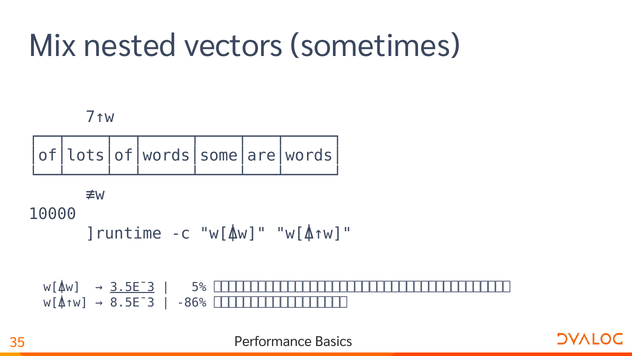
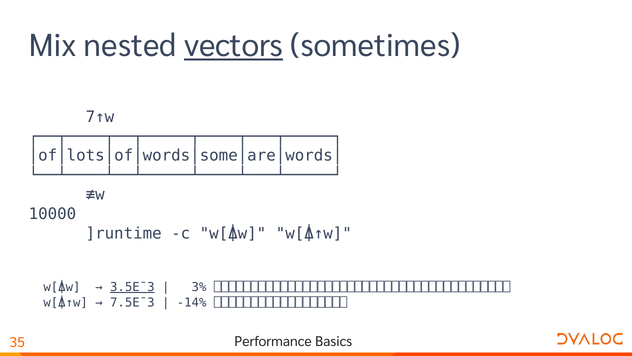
vectors underline: none -> present (234, 46)
5%: 5% -> 3% (199, 287)
8.5E¯3: 8.5E¯3 -> 7.5E¯3 (132, 303)
-86%: -86% -> -14% (192, 303)
